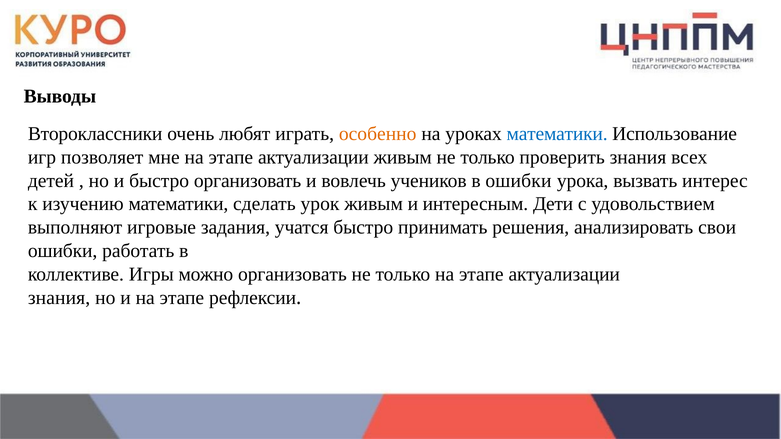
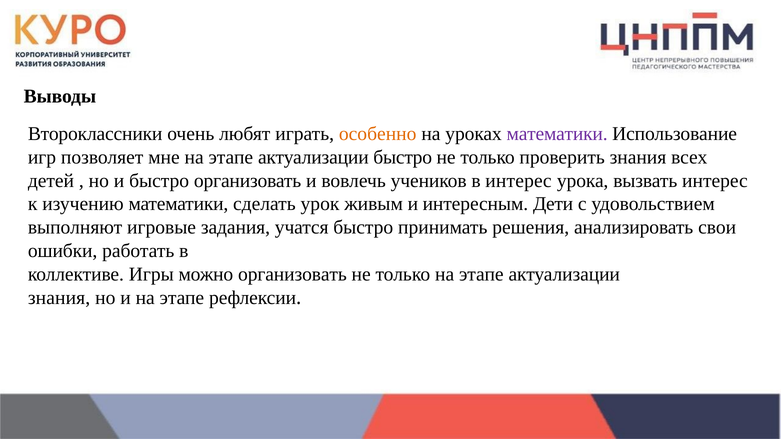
математики colour: blue -> purple (557, 134)
актуализации живым: живым -> быстро (403, 157)
в ошибки: ошибки -> интерес (518, 181)
